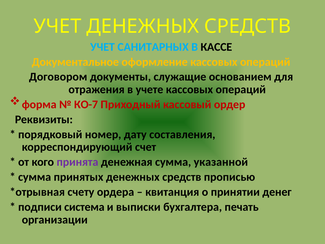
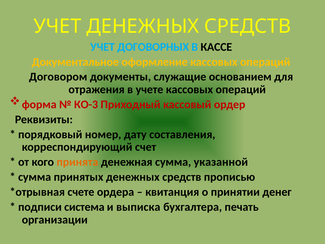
САНИТАРНЫХ: САНИТАРНЫХ -> ДОГОВОРНЫХ (153, 47)
КО-7: КО-7 -> КО-3 (86, 104)
принята colour: purple -> orange (77, 162)
счету: счету -> счете (81, 192)
выписки: выписки -> выписка (138, 207)
